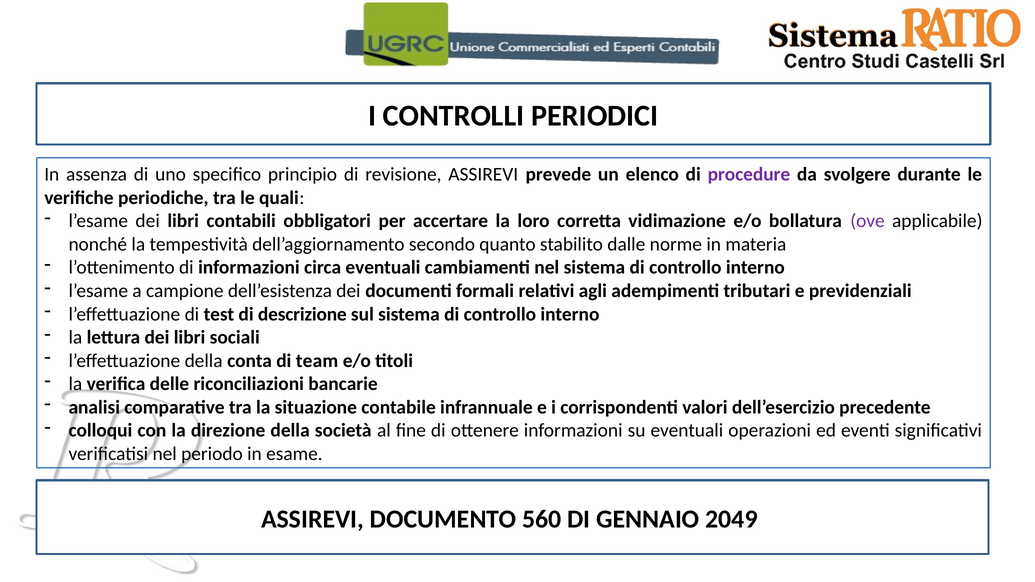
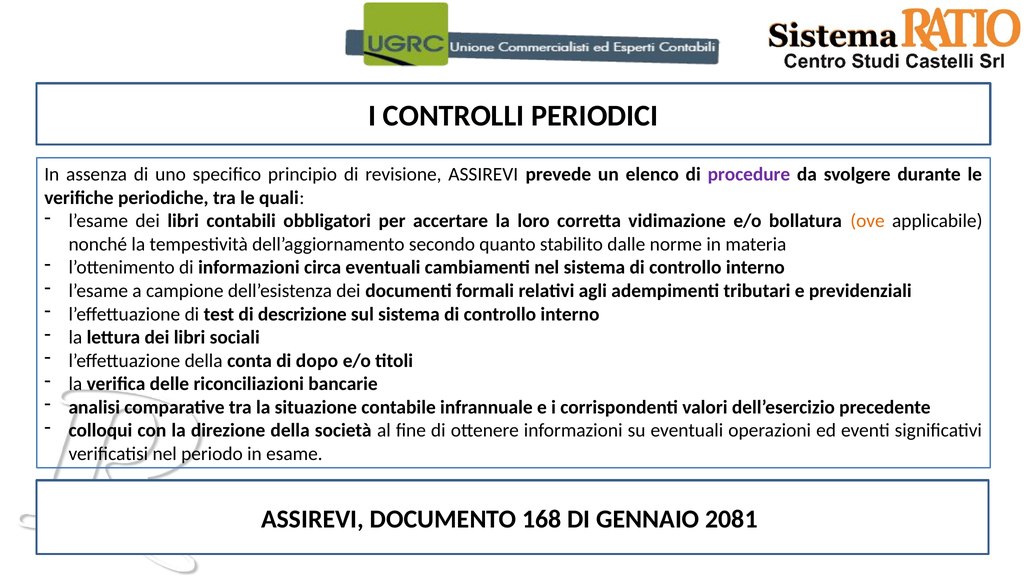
ove colour: purple -> orange (868, 221)
team: team -> dopo (317, 361)
560: 560 -> 168 (542, 519)
2049: 2049 -> 2081 (731, 519)
